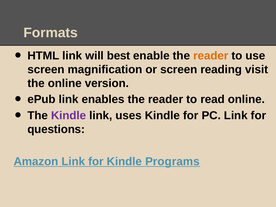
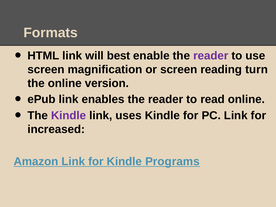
reader colour: orange -> purple (211, 56)
visit: visit -> turn (257, 69)
questions: questions -> increased (56, 129)
